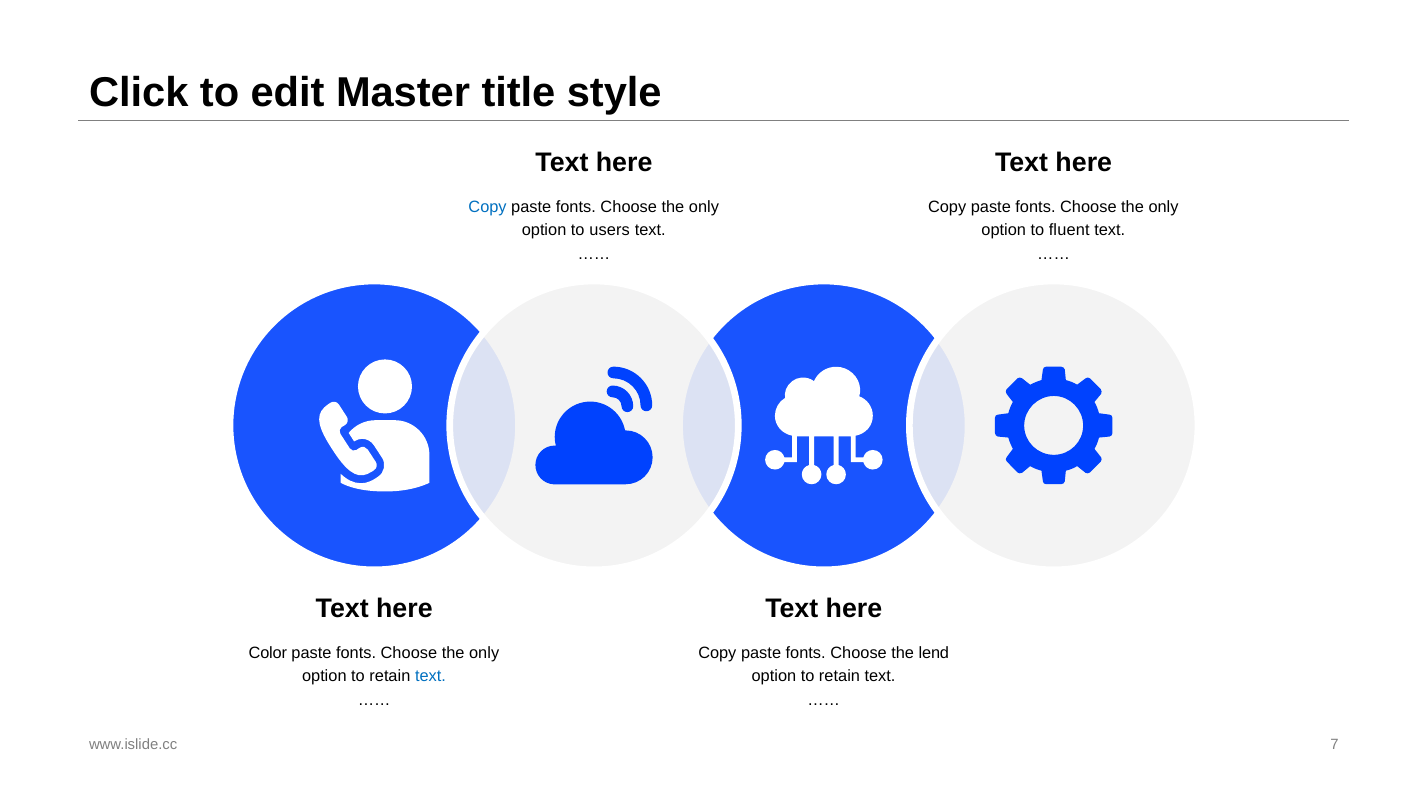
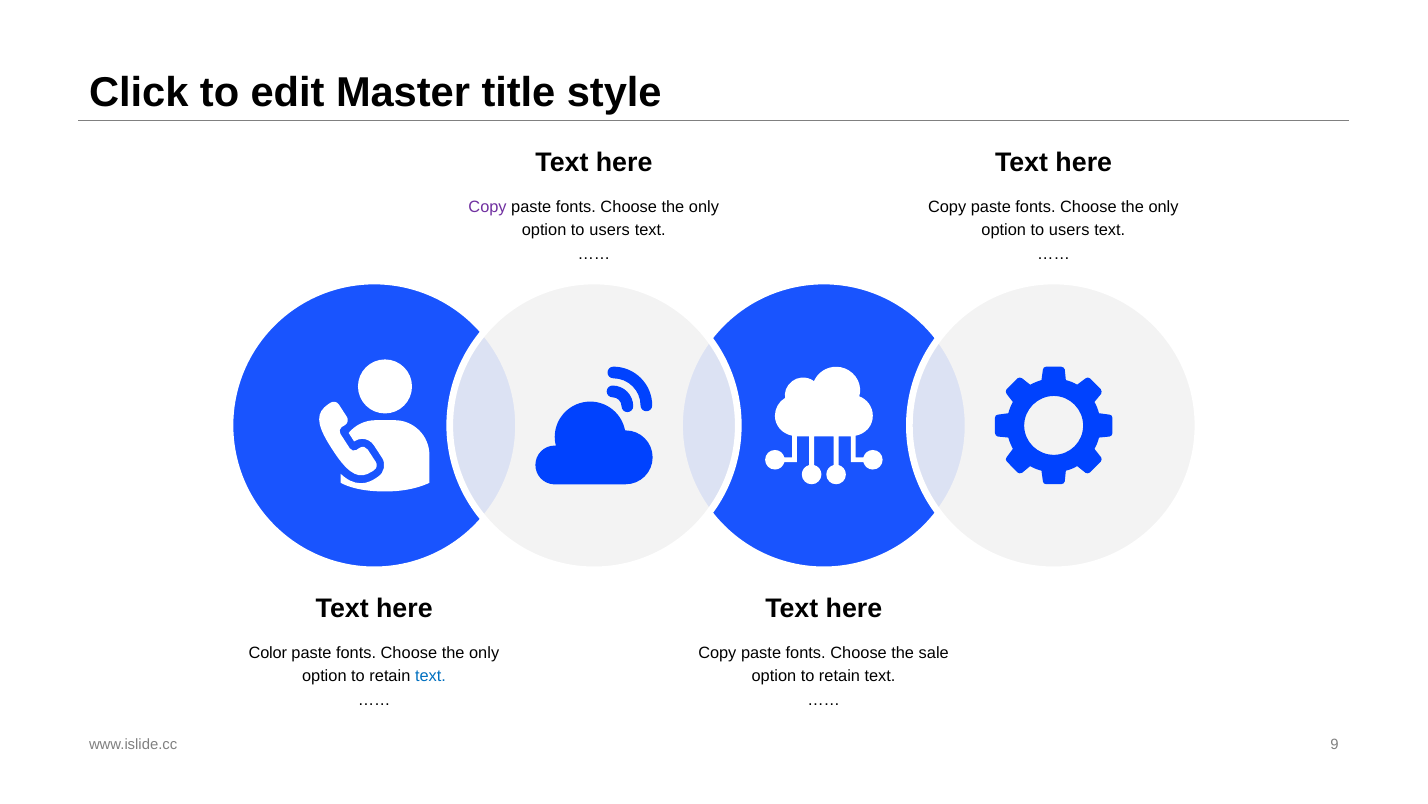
Copy colour: blue -> purple (488, 207)
fluent: fluent -> users (1069, 230)
lend: lend -> sale (934, 652)
7: 7 -> 9 (1335, 744)
